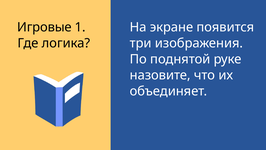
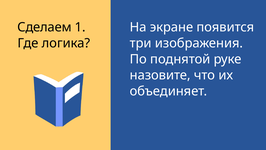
Игровые: Игровые -> Сделаем (44, 27)
